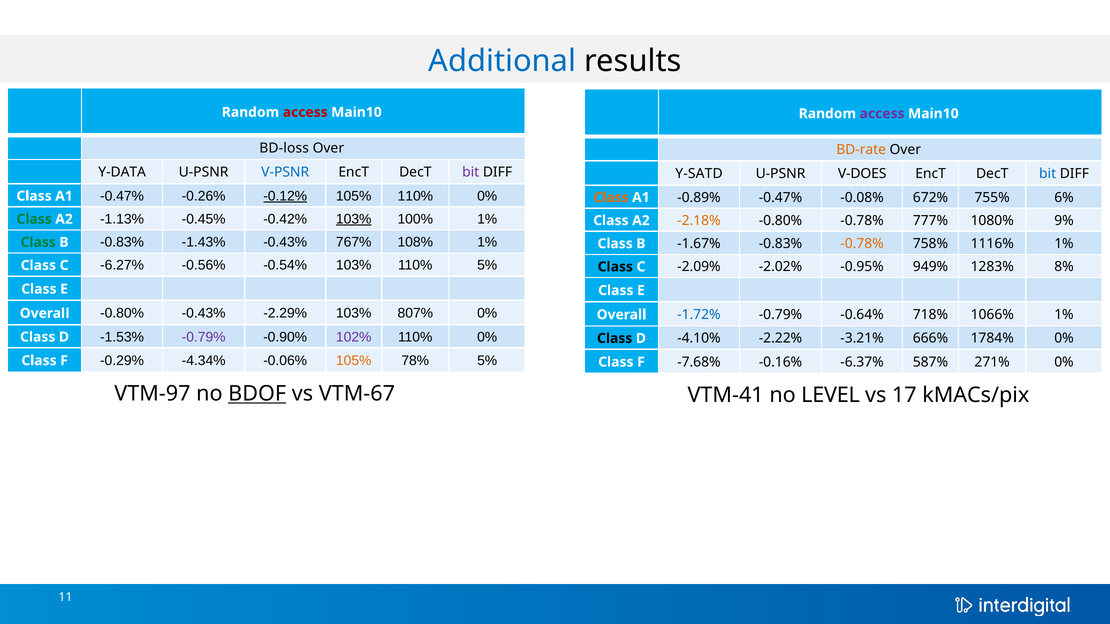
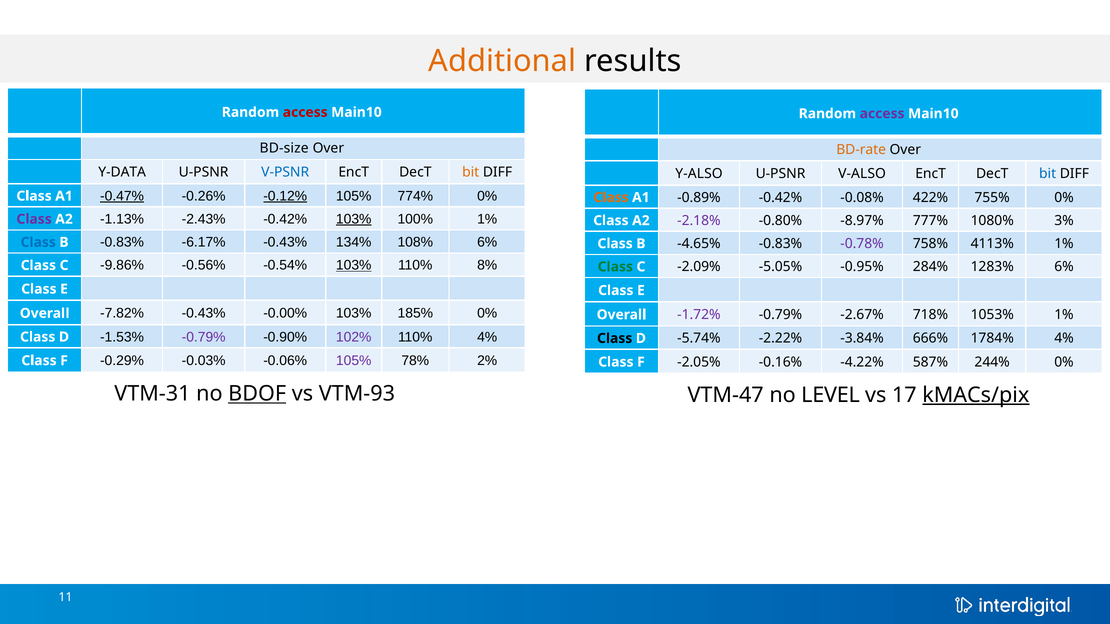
Additional colour: blue -> orange (502, 61)
BD-loss: BD-loss -> BD-size (284, 148)
bit colour: purple -> orange (471, 172)
Y-SATD: Y-SATD -> Y-ALSO (699, 174)
V-DOES: V-DOES -> V-ALSO (862, 174)
-0.47% underline: none -> present (122, 196)
105% 110%: 110% -> 774% (415, 196)
-0.89% -0.47%: -0.47% -> -0.42% (780, 198)
672%: 672% -> 422% (931, 198)
755% 6%: 6% -> 0% (1064, 198)
Class colour: green -> purple (34, 219)
-0.45%: -0.45% -> -2.43% (204, 219)
-2.18% colour: orange -> purple (699, 221)
-0.80% -0.78%: -0.78% -> -8.97% (862, 221)
9%: 9% -> 3% (1064, 221)
Class colour: green -> blue (38, 242)
-1.43%: -1.43% -> -6.17% (204, 242)
767%: 767% -> 134% (354, 242)
108% 1%: 1% -> 6% (487, 242)
-1.67%: -1.67% -> -4.65% (699, 244)
-0.78% colour: orange -> purple (862, 244)
1116%: 1116% -> 4113% (992, 244)
-6.27%: -6.27% -> -9.86% (122, 266)
103% underline: none -> present (354, 266)
110% 5%: 5% -> 8% (487, 266)
Class colour: black -> green (615, 267)
-2.02%: -2.02% -> -5.05% (780, 267)
949%: 949% -> 284% (931, 267)
1283% 8%: 8% -> 6% (1064, 267)
Overall -0.80%: -0.80% -> -7.82% (122, 313)
-2.29%: -2.29% -> -0.00% (285, 313)
807%: 807% -> 185% (415, 313)
-1.72% colour: blue -> purple (699, 315)
-0.64%: -0.64% -> -2.67% (862, 315)
1066%: 1066% -> 1053% (992, 315)
0%: 0% -> 4% (487, 337)
-4.10%: -4.10% -> -5.74% (699, 339)
-3.21%: -3.21% -> -3.84% (862, 339)
1784% 0%: 0% -> 4% (1064, 339)
-4.34%: -4.34% -> -0.03% (204, 361)
105% colour: orange -> purple (354, 361)
78% 5%: 5% -> 2% (487, 361)
-7.68%: -7.68% -> -2.05% (699, 362)
-6.37%: -6.37% -> -4.22% (862, 362)
271%: 271% -> 244% (992, 362)
VTM-97: VTM-97 -> VTM-31 (152, 394)
VTM-67: VTM-67 -> VTM-93 (357, 394)
VTM-41: VTM-41 -> VTM-47 (726, 395)
kMACs/pix underline: none -> present (976, 395)
